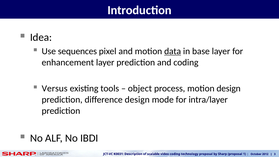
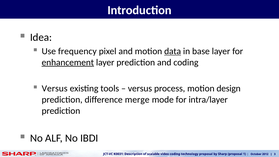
sequences: sequences -> frequency (77, 51)
enhancement underline: none -> present (68, 62)
object: object -> versus (140, 88)
difference design: design -> merge (137, 100)
